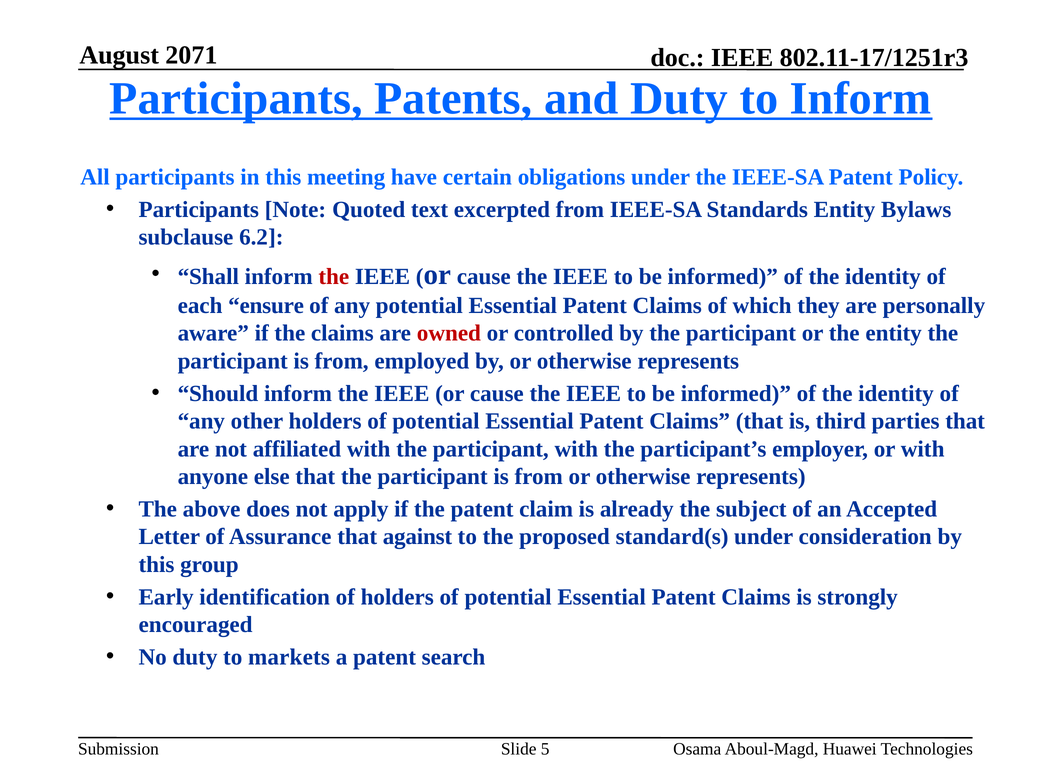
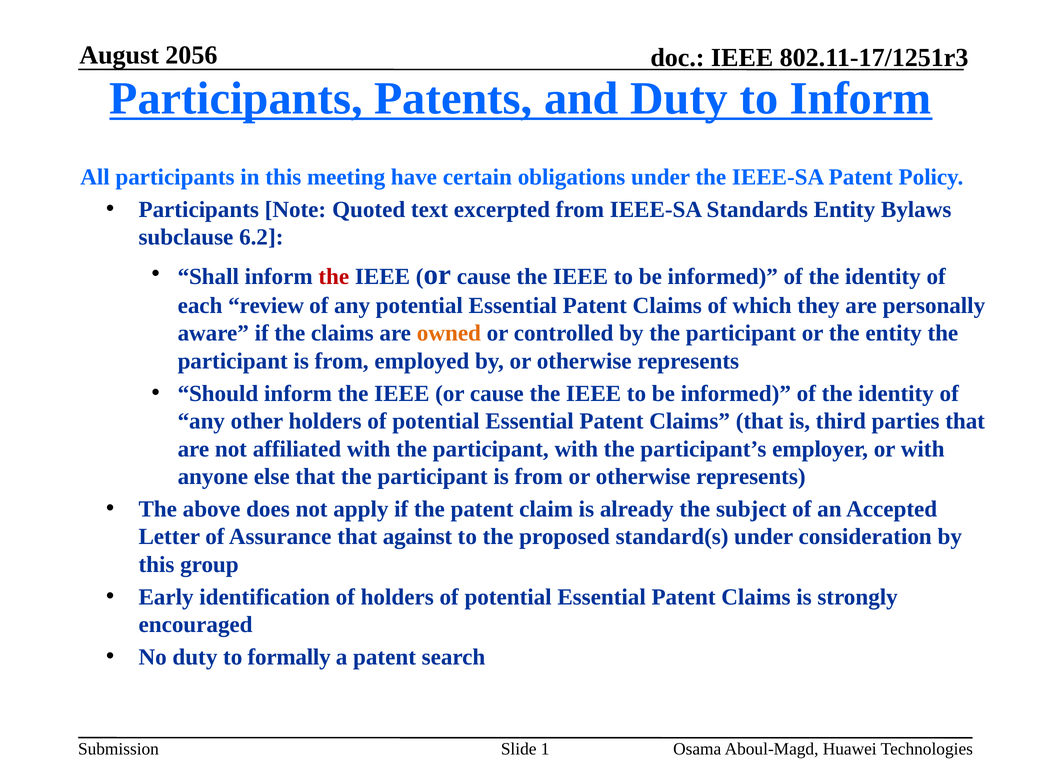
2071: 2071 -> 2056 (191, 55)
ensure: ensure -> review (266, 306)
owned colour: red -> orange (449, 333)
markets: markets -> formally (289, 658)
5: 5 -> 1 (545, 750)
